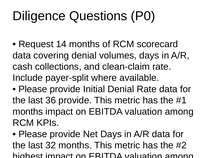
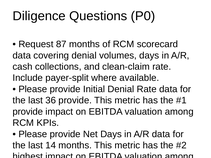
14: 14 -> 87 (61, 44)
months: months -> provide (28, 112)
32: 32 -> 14 (51, 146)
